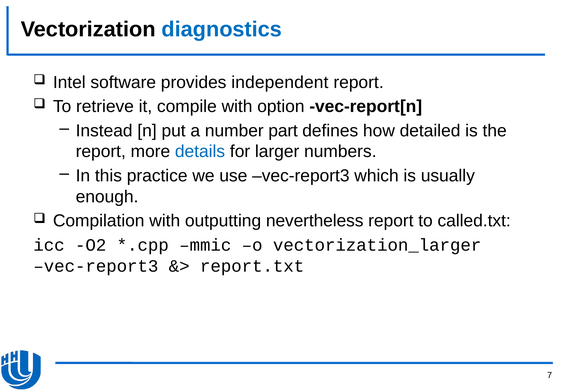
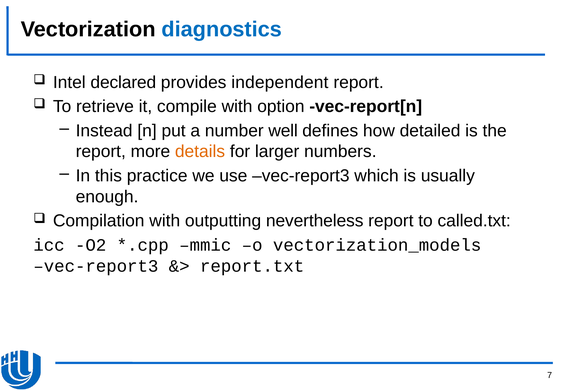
software: software -> declared (123, 82)
part: part -> well (283, 131)
details colour: blue -> orange (200, 152)
vectorization_larger: vectorization_larger -> vectorization_models (377, 245)
